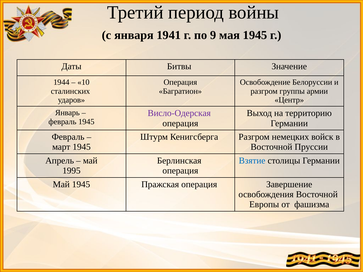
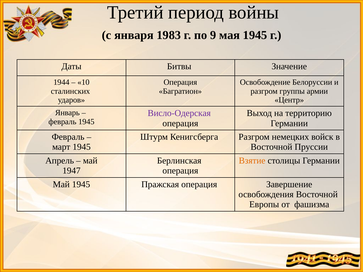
1941: 1941 -> 1983 (169, 35)
Взятие colour: blue -> orange (252, 161)
1995: 1995 -> 1947 (71, 171)
